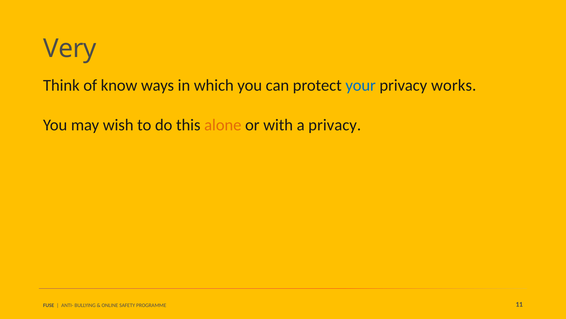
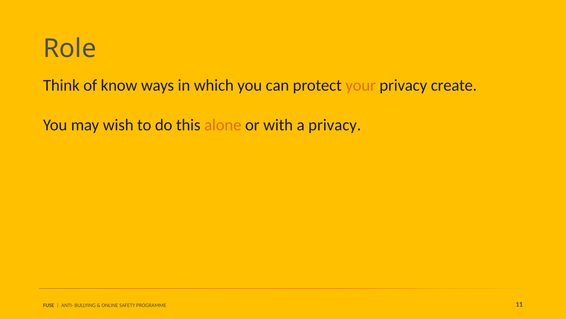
Very: Very -> Role (70, 48)
your colour: blue -> orange (361, 85)
works: works -> create (454, 85)
